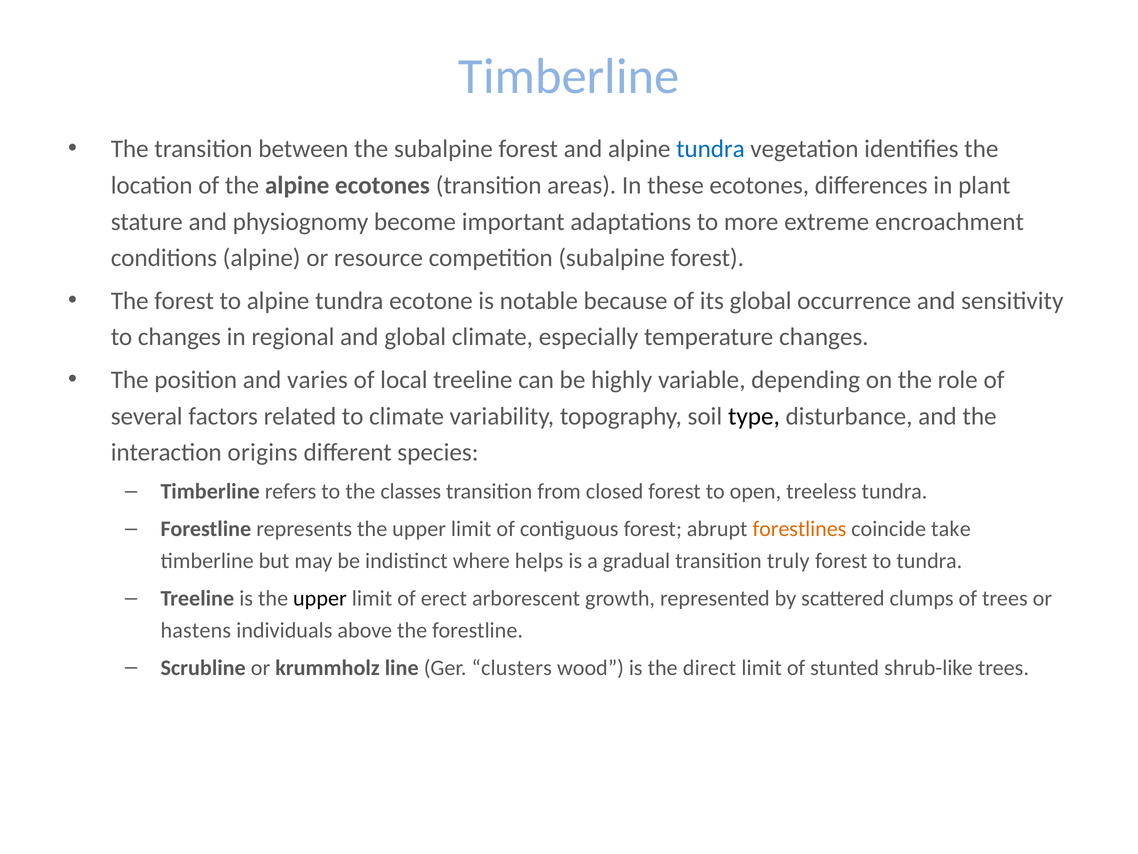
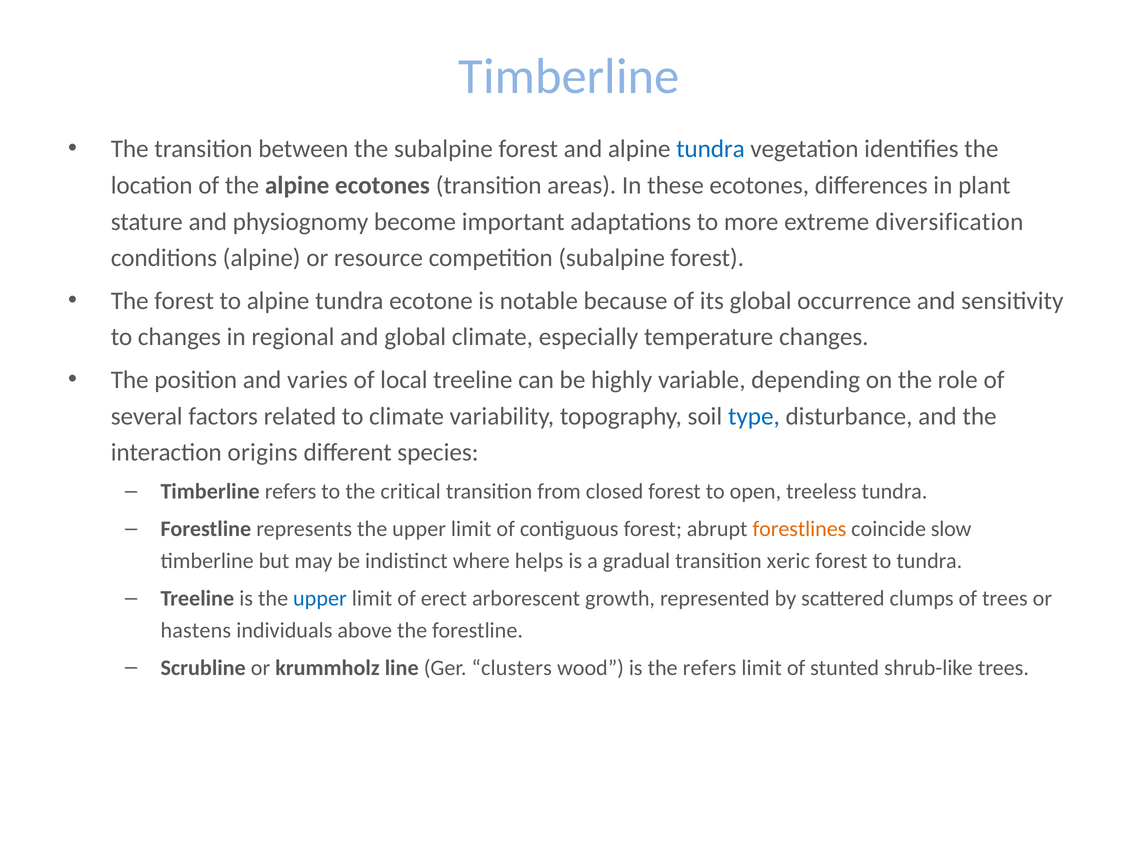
encroachment: encroachment -> diversification (949, 222)
type colour: black -> blue (754, 416)
classes: classes -> critical (411, 491)
take: take -> slow (951, 529)
truly: truly -> xeric (788, 561)
upper colour: black -> blue (320, 598)
the direct: direct -> refers (710, 667)
